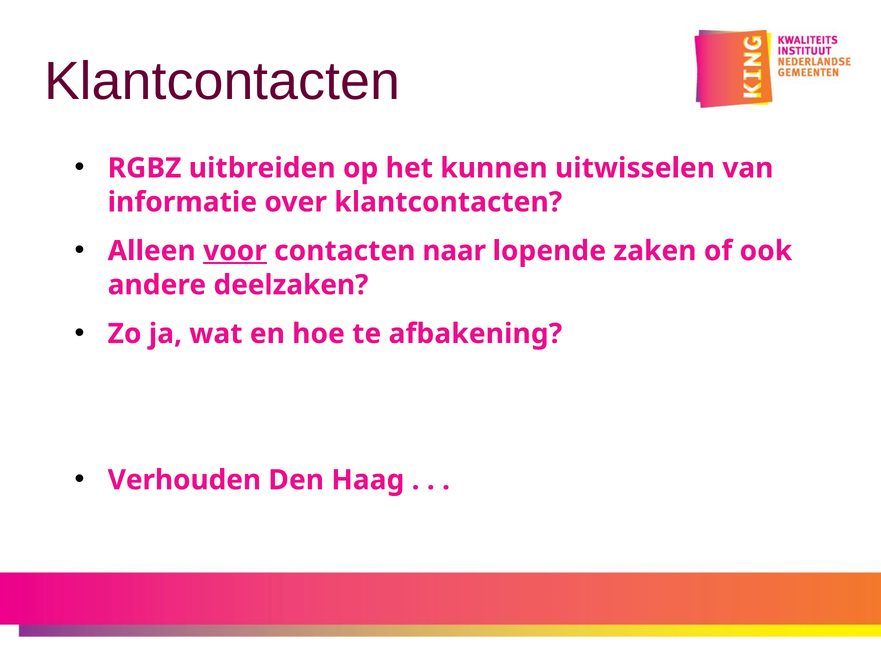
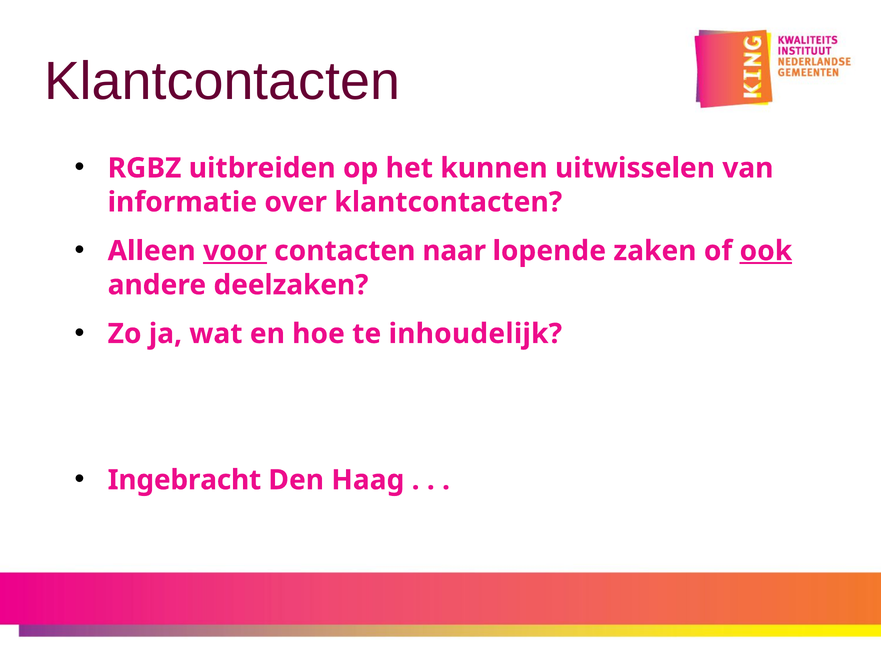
ook underline: none -> present (766, 251)
afbakening: afbakening -> inhoudelijk (475, 334)
Verhouden: Verhouden -> Ingebracht (184, 480)
